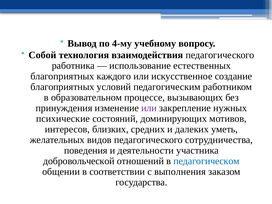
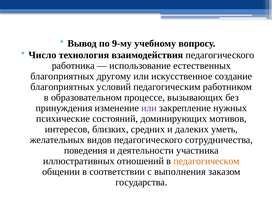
4-му: 4-му -> 9-му (122, 44)
Собой: Собой -> Число (42, 55)
каждого: каждого -> другому (114, 76)
добровольческой: добровольческой -> иллюстративных (79, 161)
педагогическом colour: blue -> orange (206, 161)
